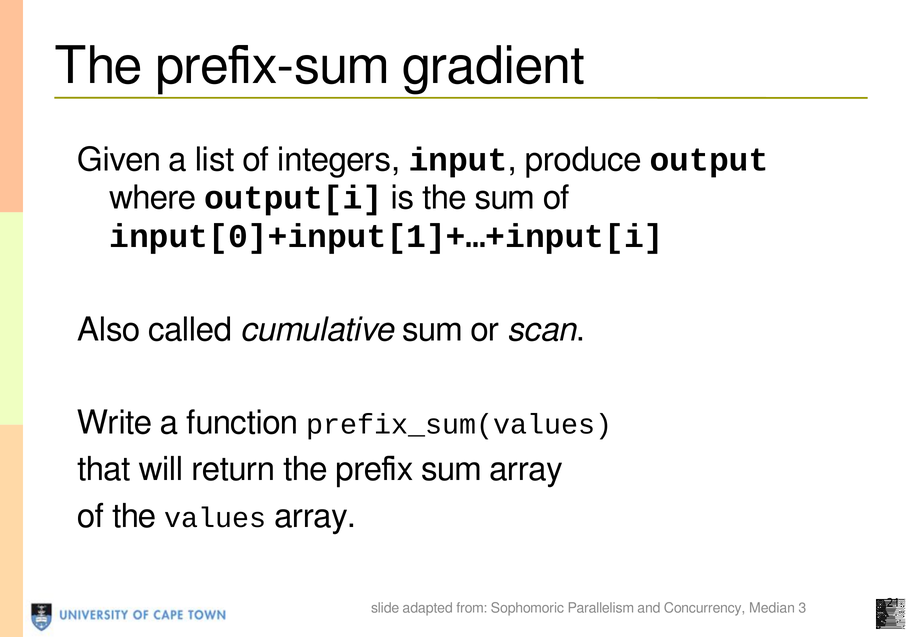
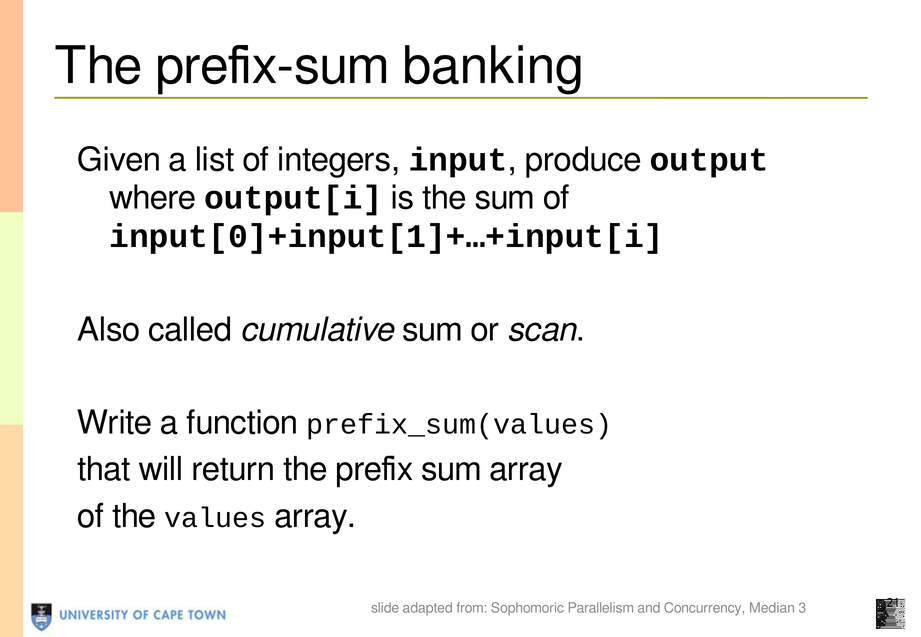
gradient: gradient -> banking (493, 66)
